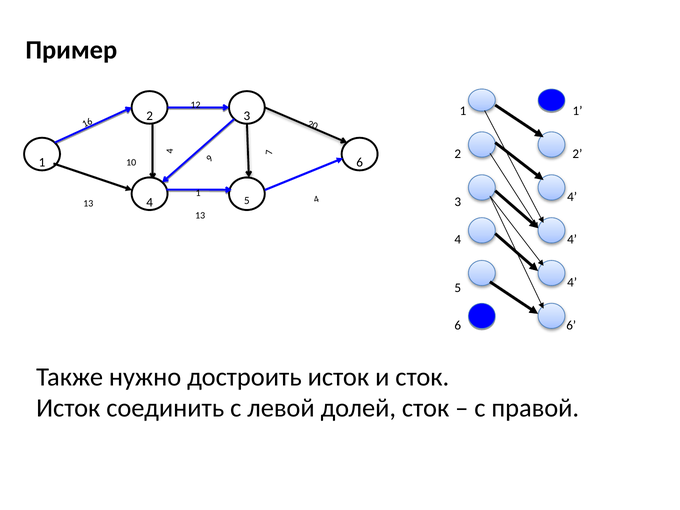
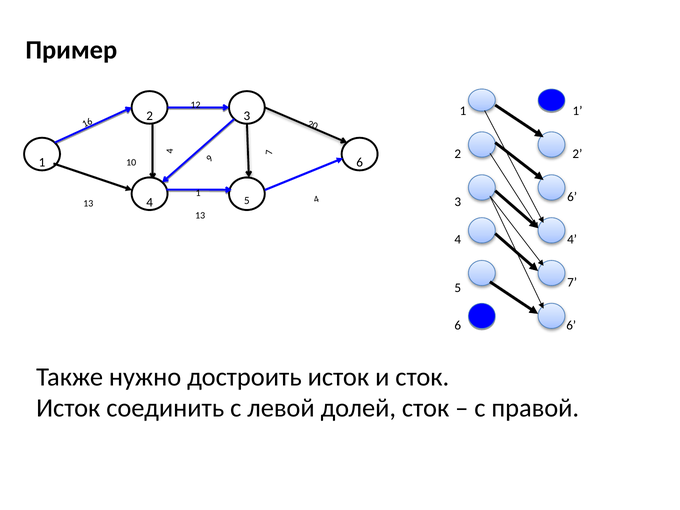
4: 4 -> 6 (572, 197)
4: 4 -> 7 (572, 282)
